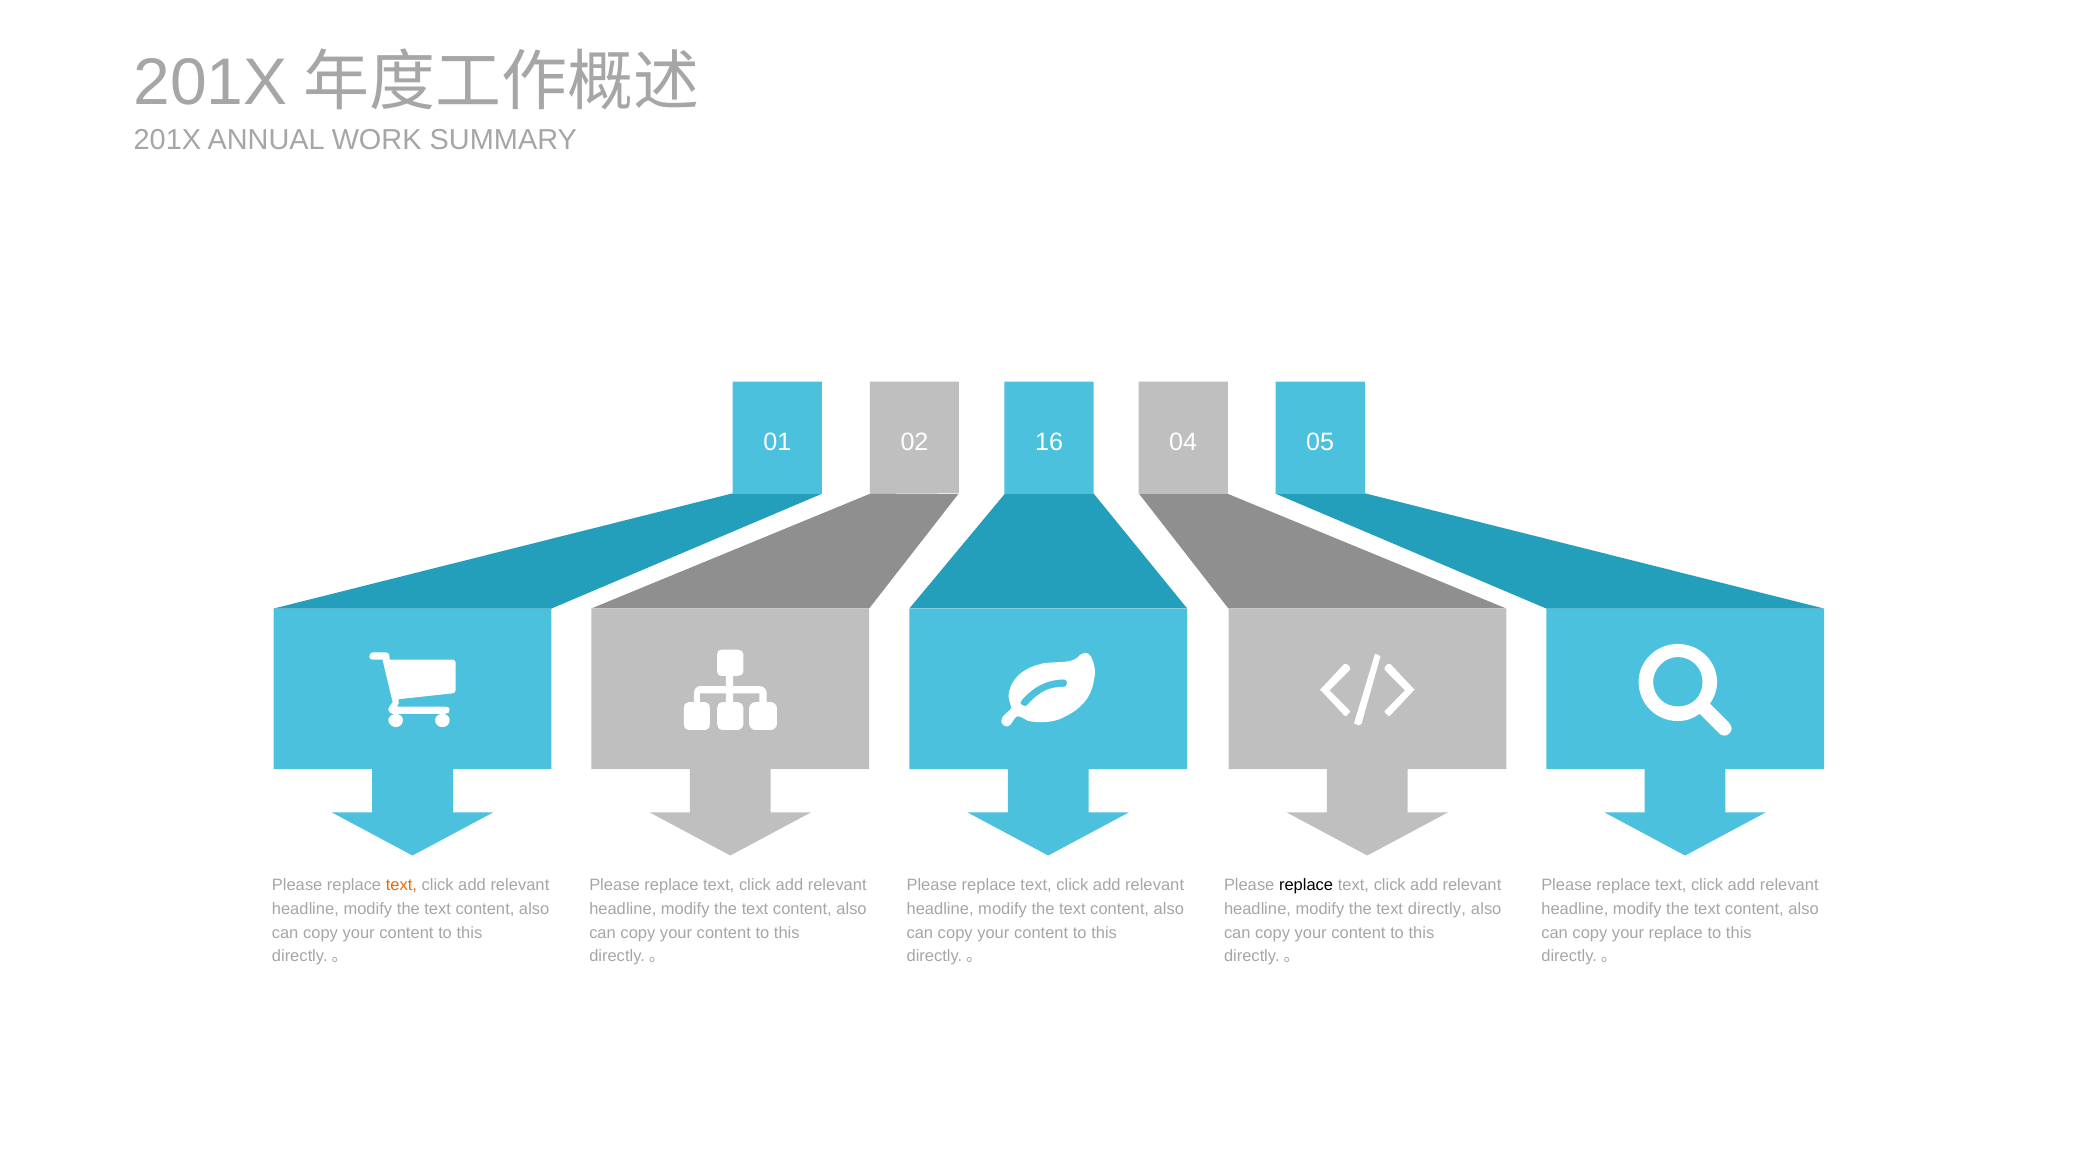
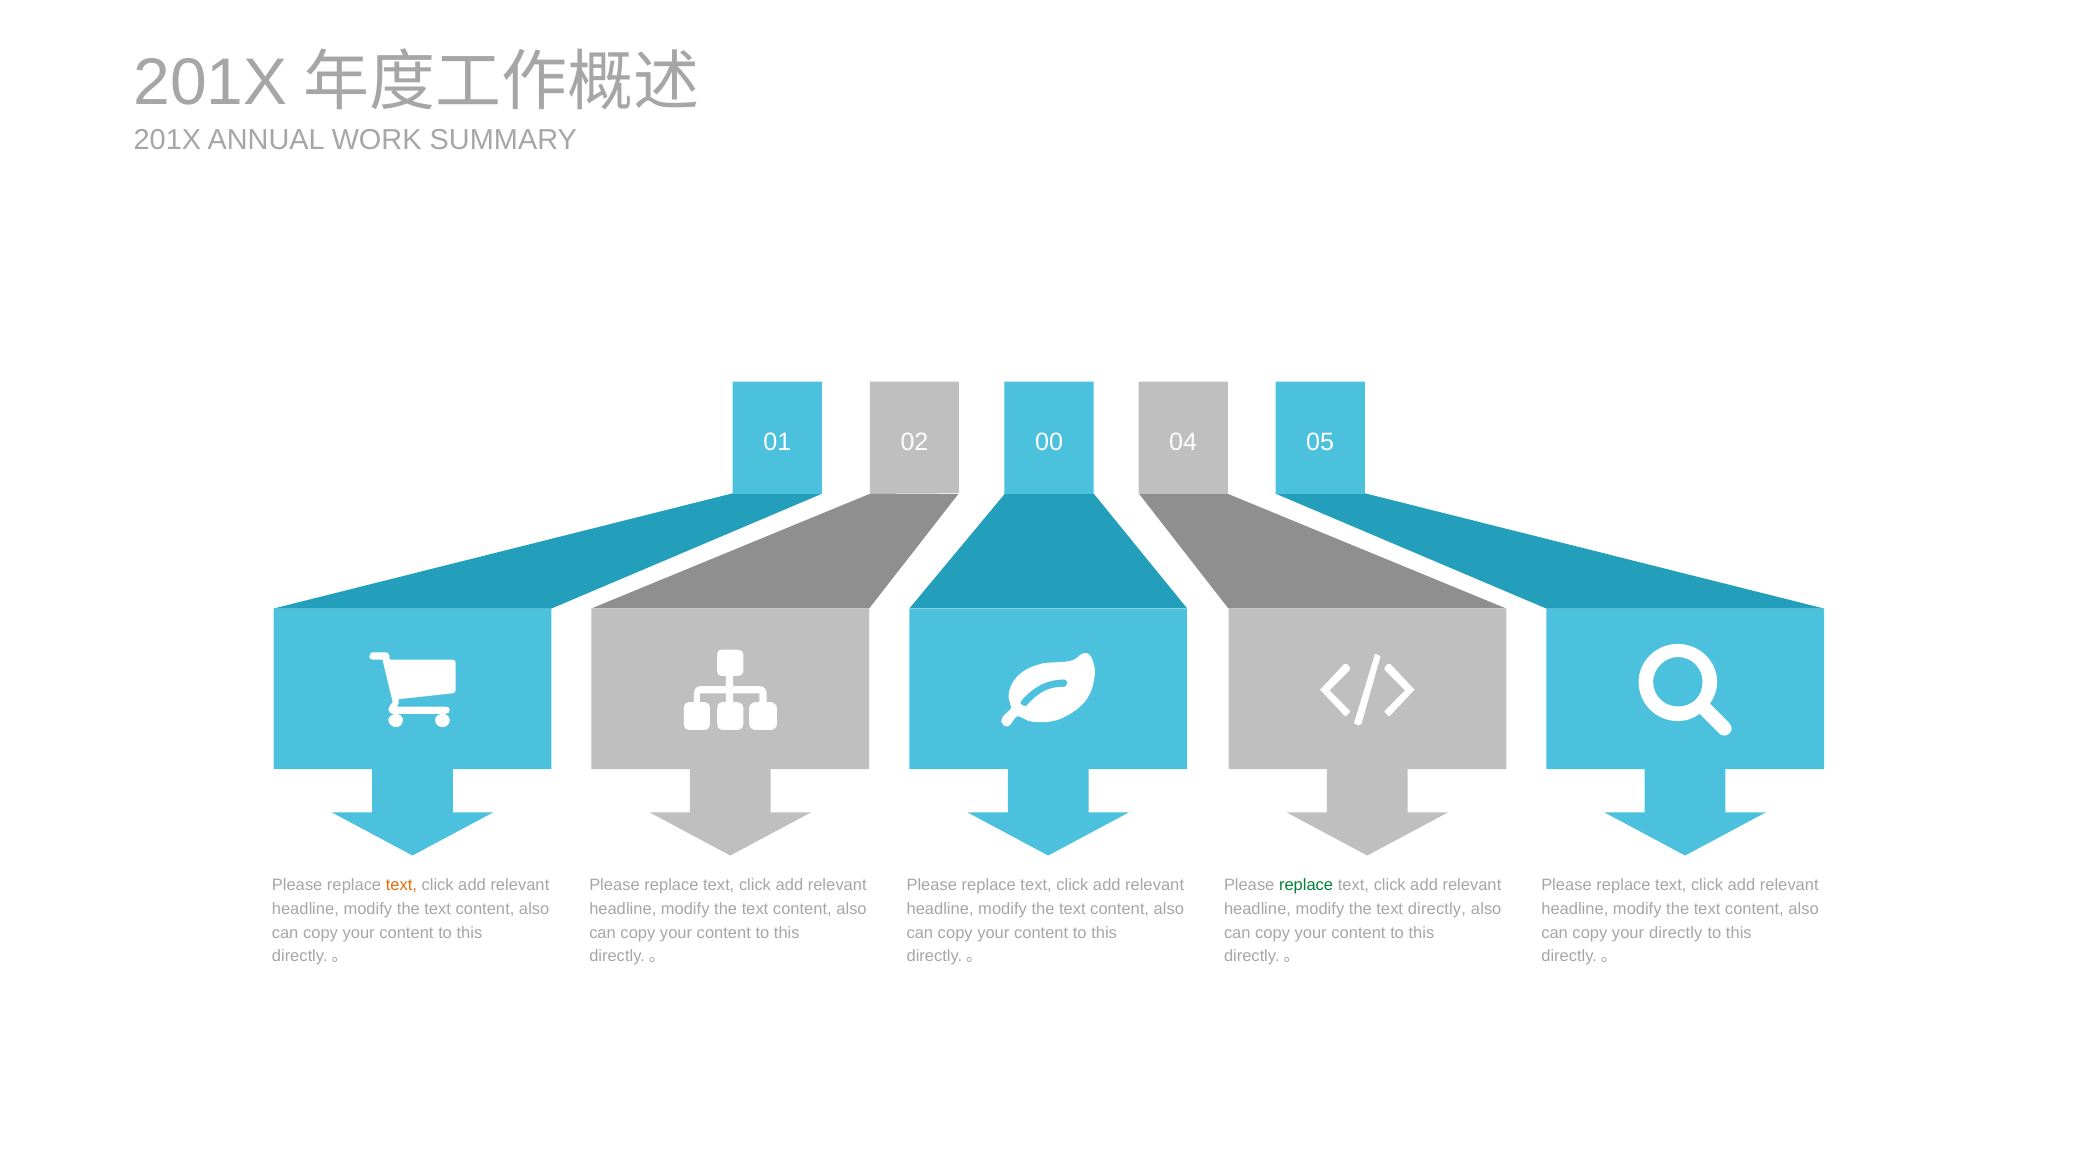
16: 16 -> 00 (1049, 443)
replace colour: black -> green (1306, 886)
your replace: replace -> directly (1676, 933)
